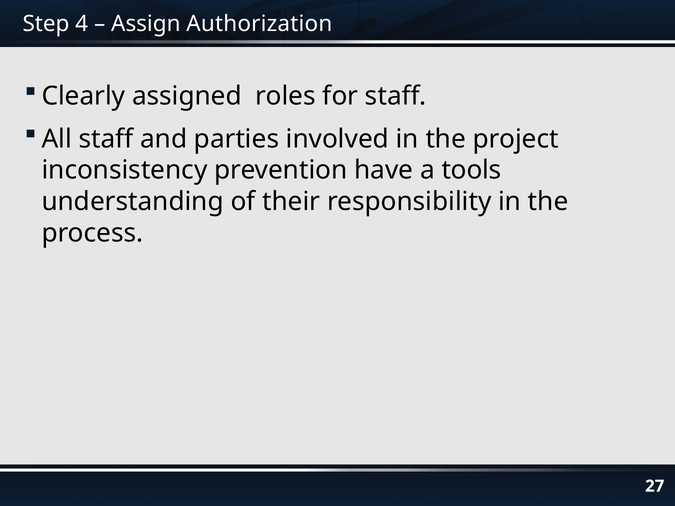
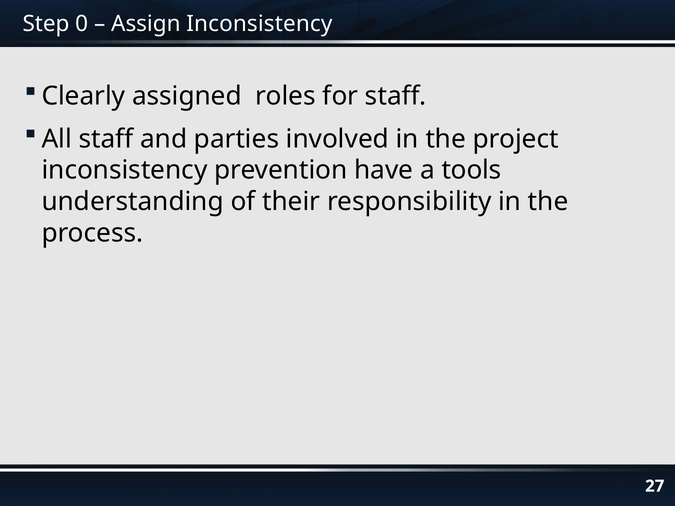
4: 4 -> 0 (82, 24)
Assign Authorization: Authorization -> Inconsistency (259, 24)
